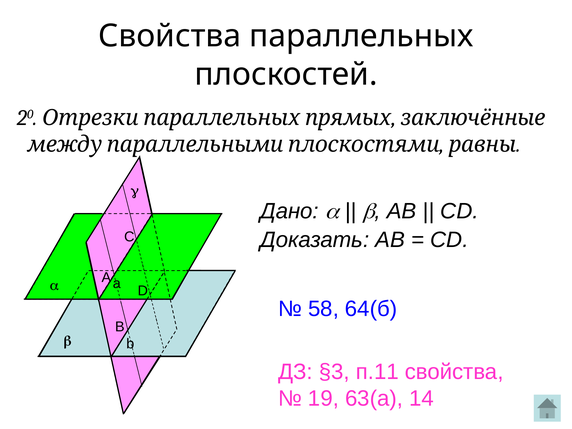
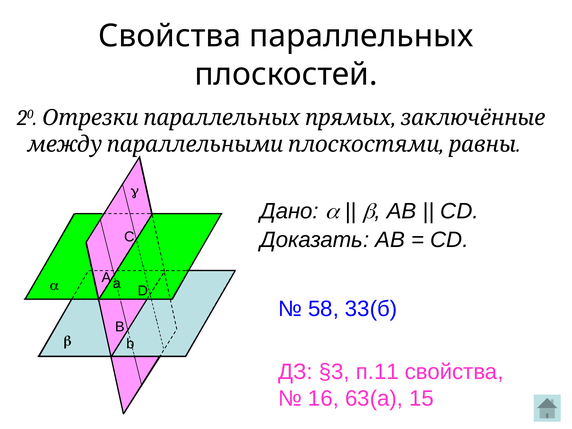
64(б: 64(б -> 33(б (371, 309)
19: 19 -> 16 (323, 399)
14: 14 -> 15 (421, 399)
